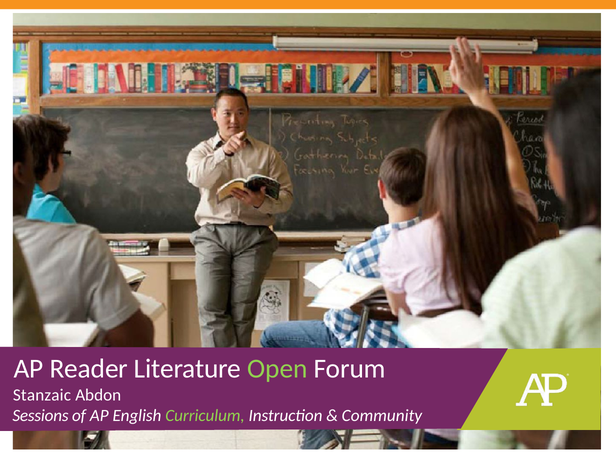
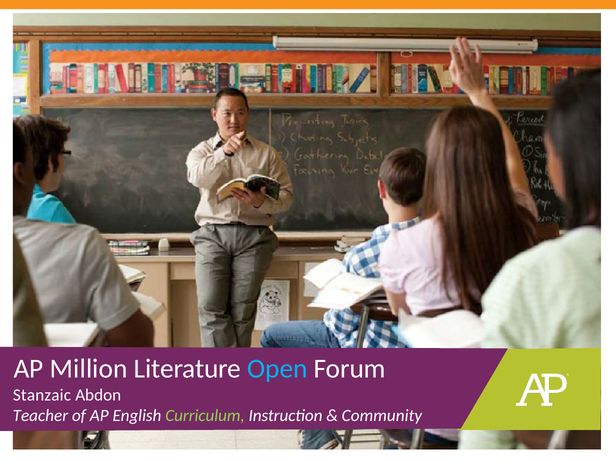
Reader: Reader -> Million (89, 369)
Open colour: light green -> light blue (277, 369)
Sessions: Sessions -> Teacher (40, 416)
